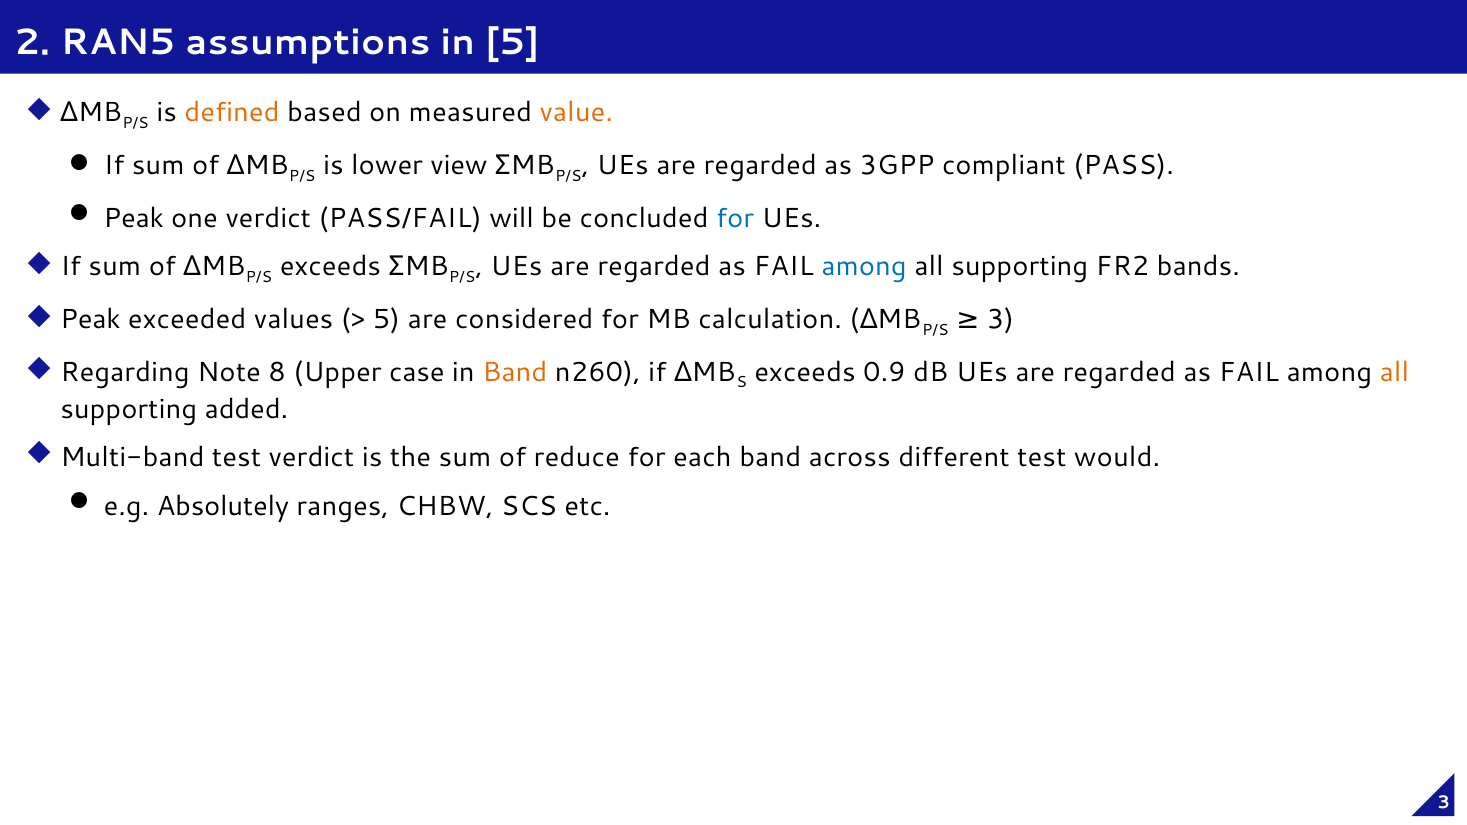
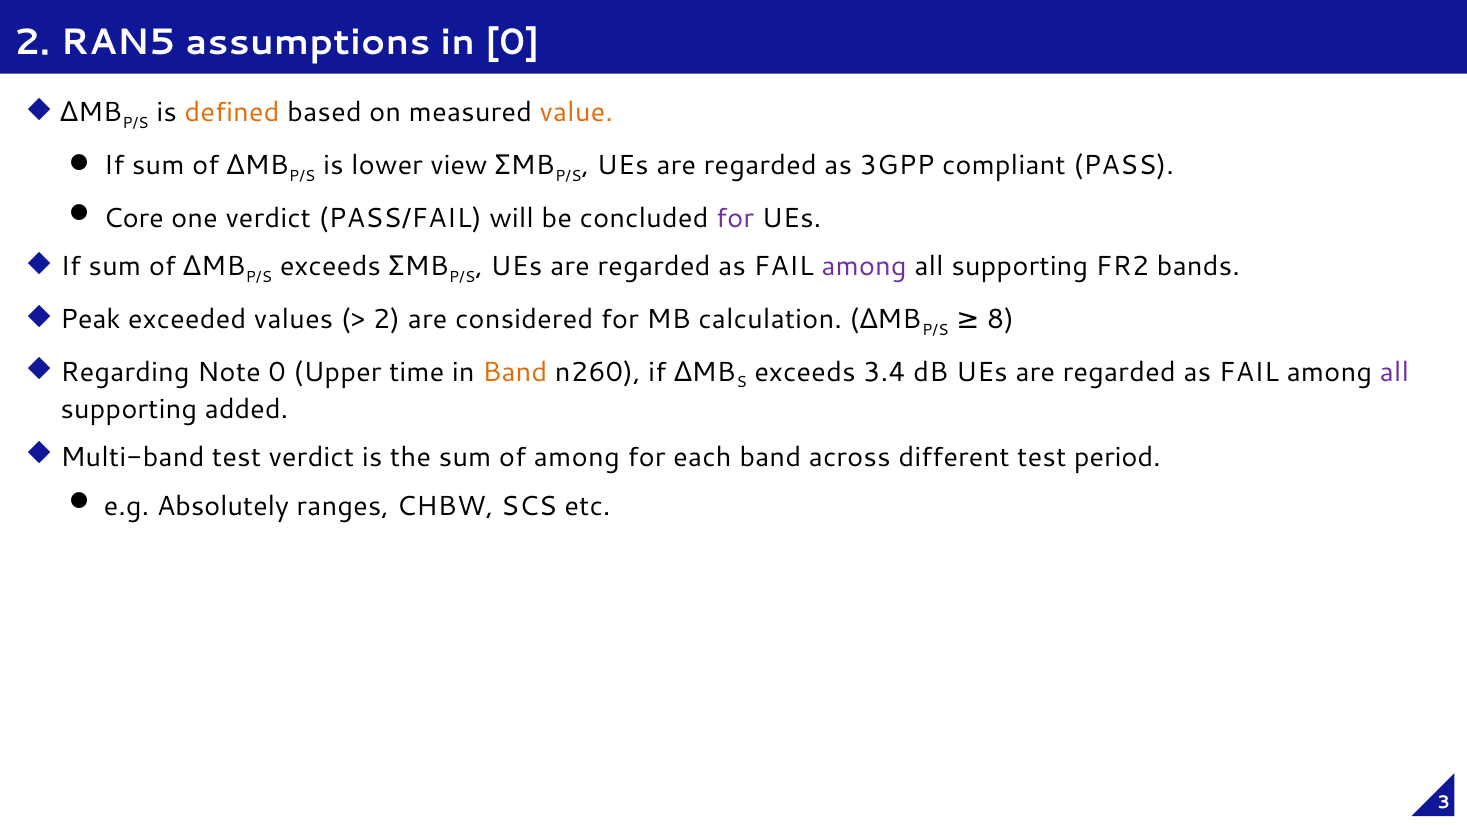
in 5: 5 -> 0 (512, 42)
Peak: Peak -> Core (134, 218)
for colour: blue -> purple (735, 218)
among colour: blue -> purple (864, 267)
5: 5 -> 2 (386, 319)
3: 3 -> 8 (1001, 319)
Note 8: 8 -> 0 (277, 372)
case: case -> time (417, 372)
0.9: 0.9 -> 3.4 (884, 372)
all colour: orange -> purple (1394, 372)
of reduce: reduce -> among (577, 458)
would: would -> period (1117, 458)
